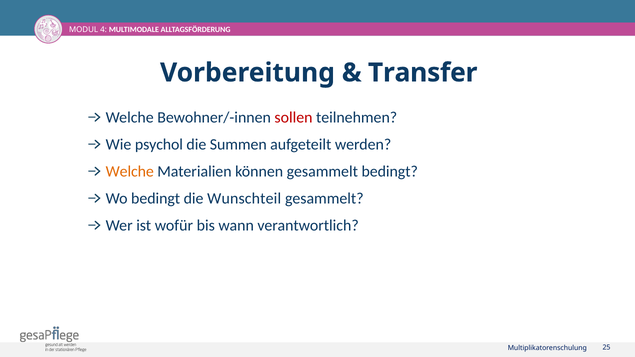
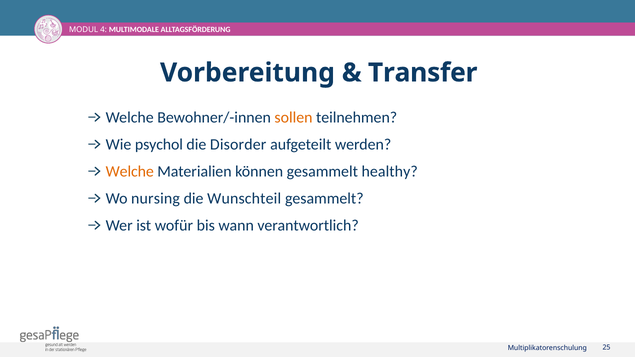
sollen colour: red -> orange (294, 117)
Summen: Summen -> Disorder (238, 144)
gesammelt bedingt: bedingt -> healthy (390, 171)
Wo bedingt: bedingt -> nursing (156, 198)
